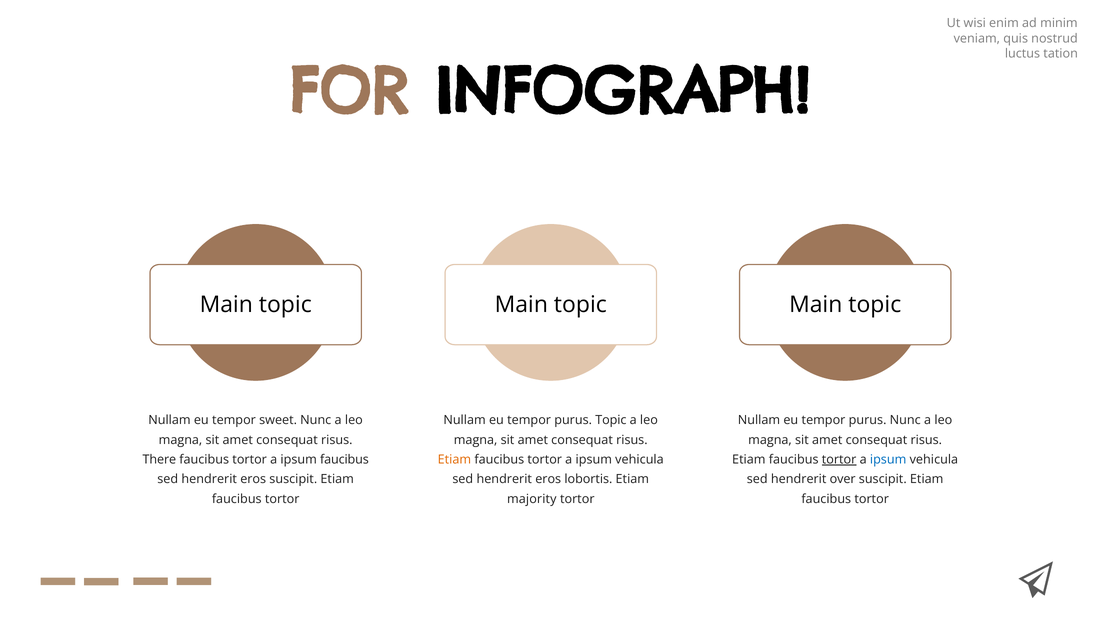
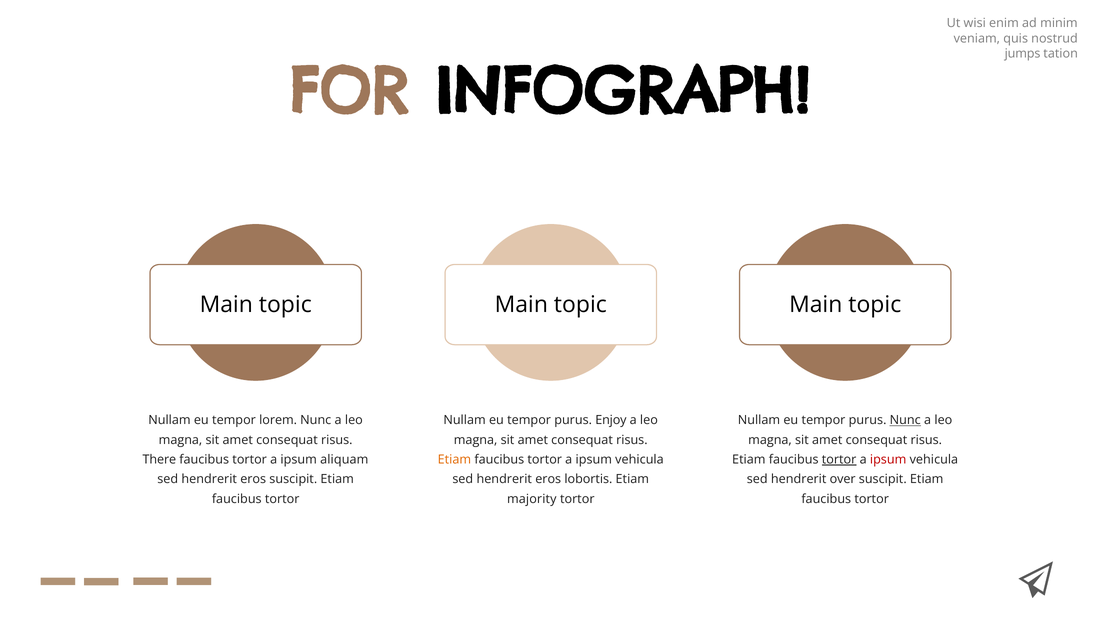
luctus: luctus -> jumps (1023, 54)
sweet: sweet -> lorem (278, 420)
purus Topic: Topic -> Enjoy (611, 420)
Nunc underline: none -> present (905, 420)
ipsum faucibus: faucibus -> aliquam (344, 460)
ipsum colour: blue -> red (888, 460)
